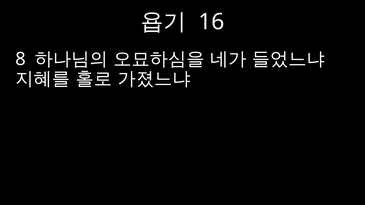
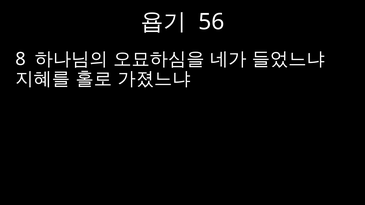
16: 16 -> 56 (211, 22)
